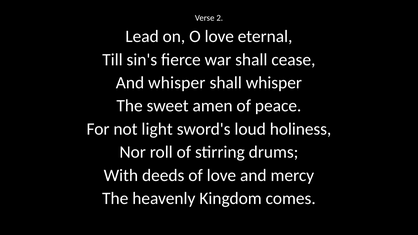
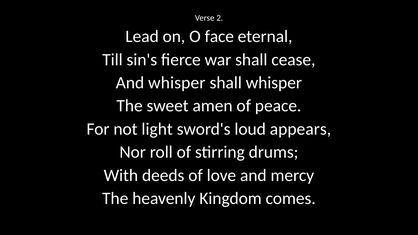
O love: love -> face (219, 36)
holiness: holiness -> appears (300, 129)
